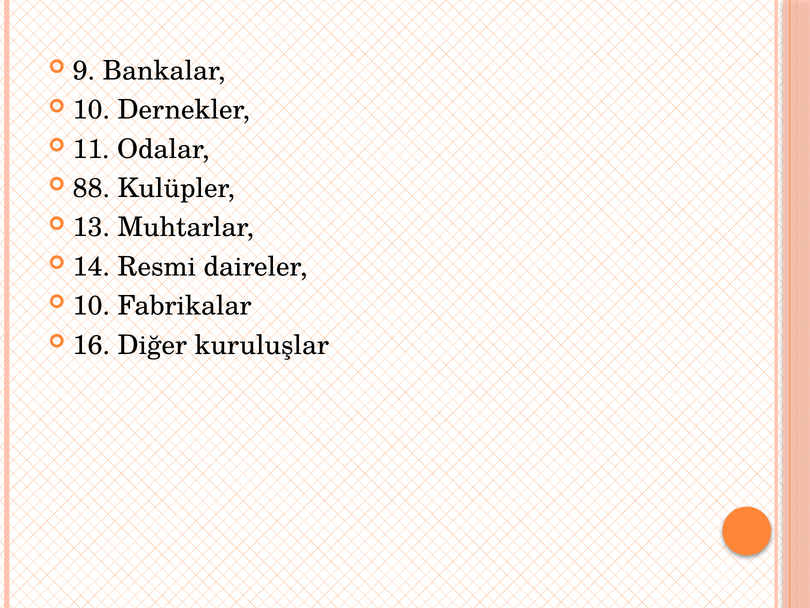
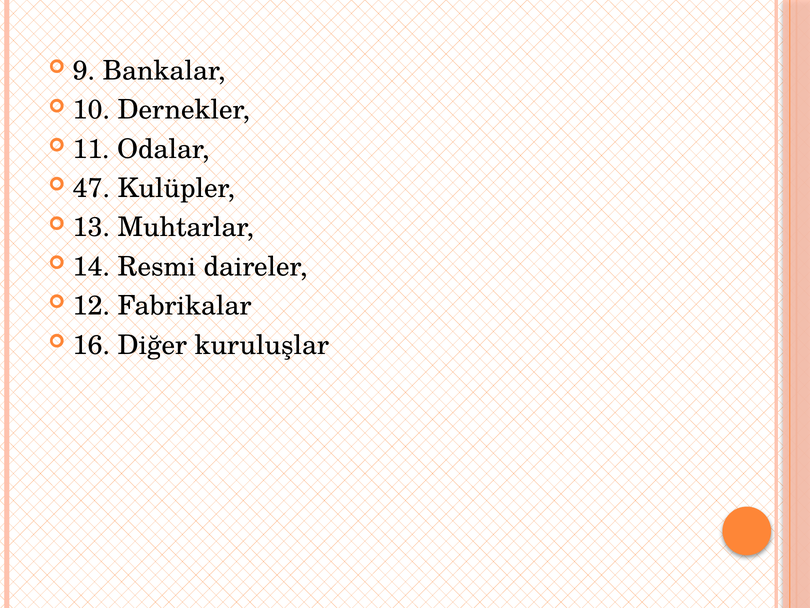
88: 88 -> 47 (92, 188)
10: 10 -> 12 (92, 306)
